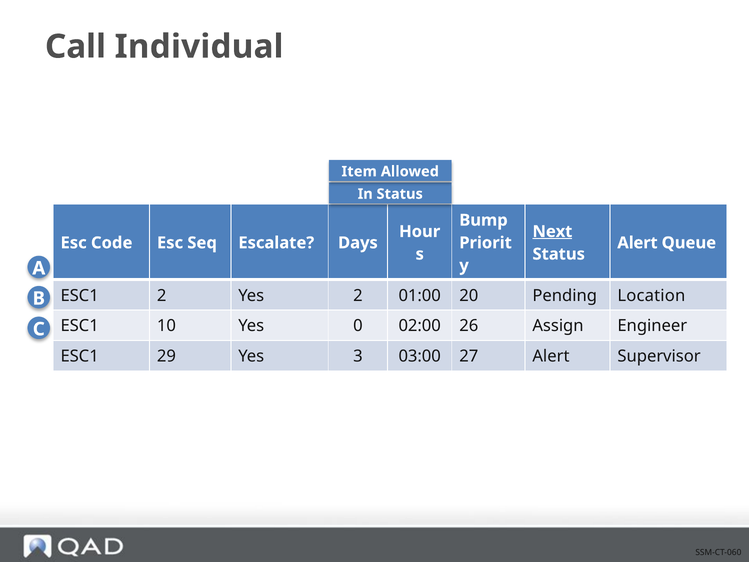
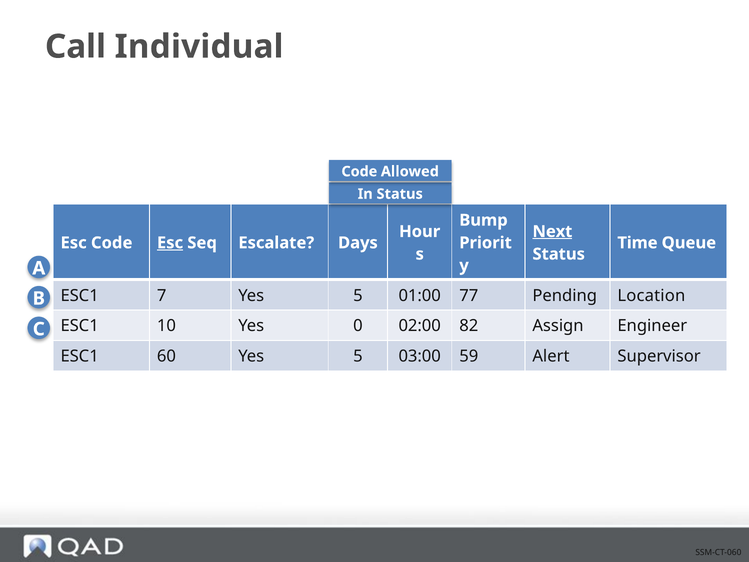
Item: Item -> Code (359, 171)
Esc underline: none -> present (170, 243)
Alert: Alert -> Time (637, 243)
ESC1 2: 2 -> 7 (162, 295)
2: 2 -> 5 (358, 295)
20: 20 -> 77 (469, 295)
26: 26 -> 82 (469, 326)
29: 29 -> 60 (166, 356)
3: 3 -> 5 (358, 356)
27: 27 -> 59 (469, 356)
